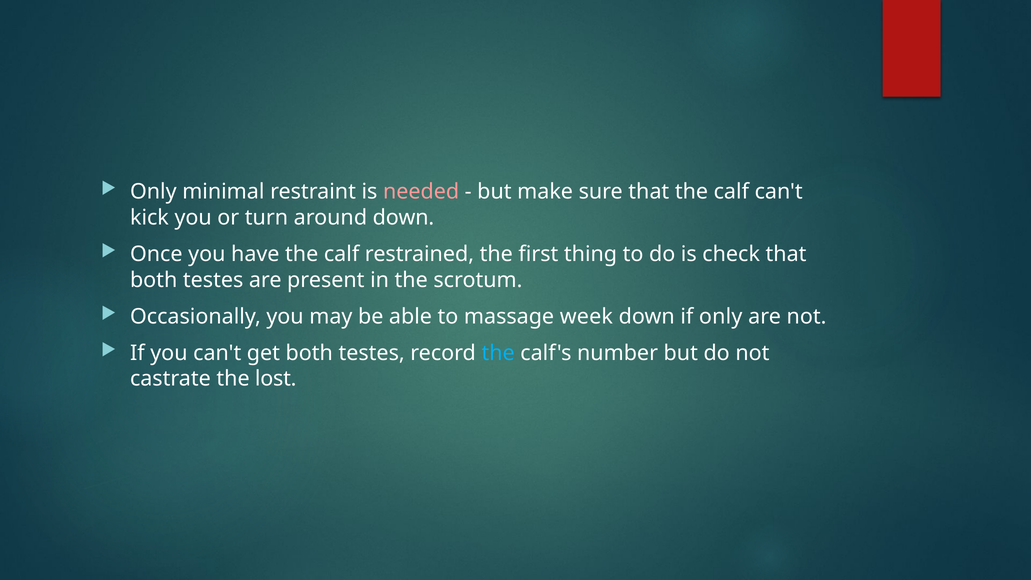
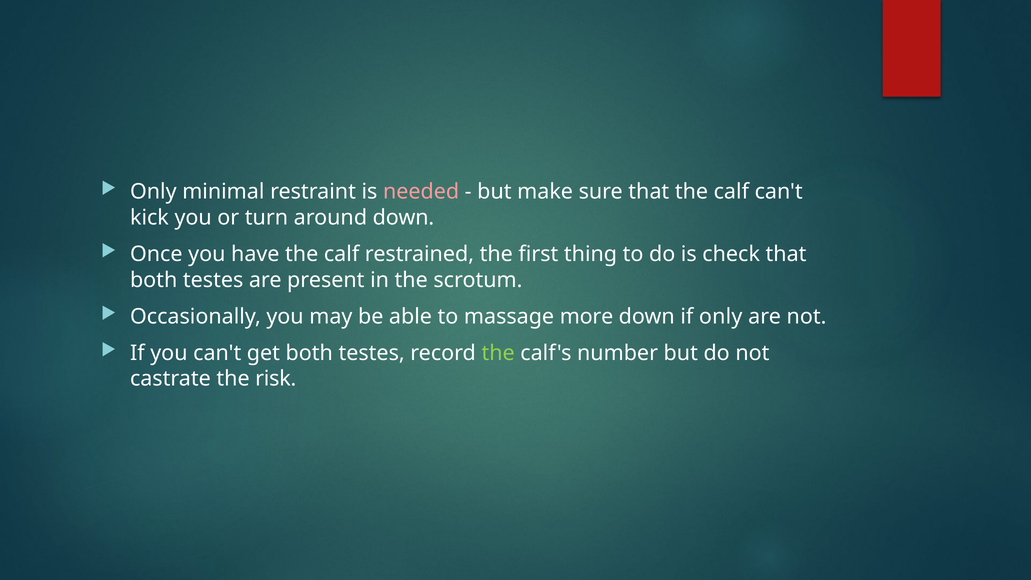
week: week -> more (587, 317)
the colour: light blue -> light green (498, 353)
lost: lost -> risk (276, 379)
